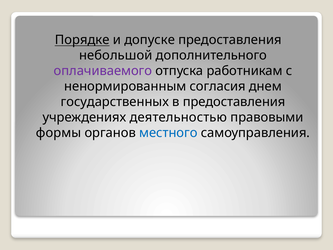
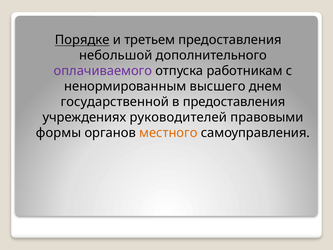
допуске: допуске -> третьем (150, 40)
согласия: согласия -> высшего (218, 86)
государственных: государственных -> государственной (115, 102)
деятельностью: деятельностью -> руководителей (178, 117)
местного colour: blue -> orange (168, 133)
